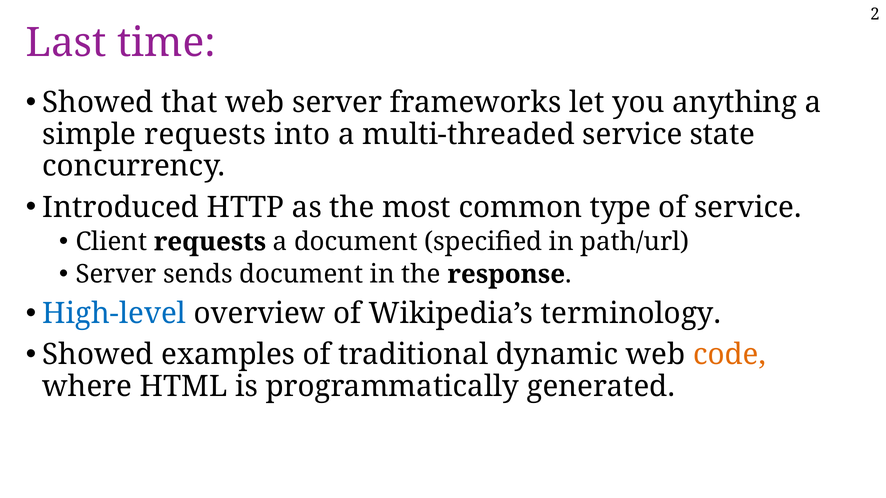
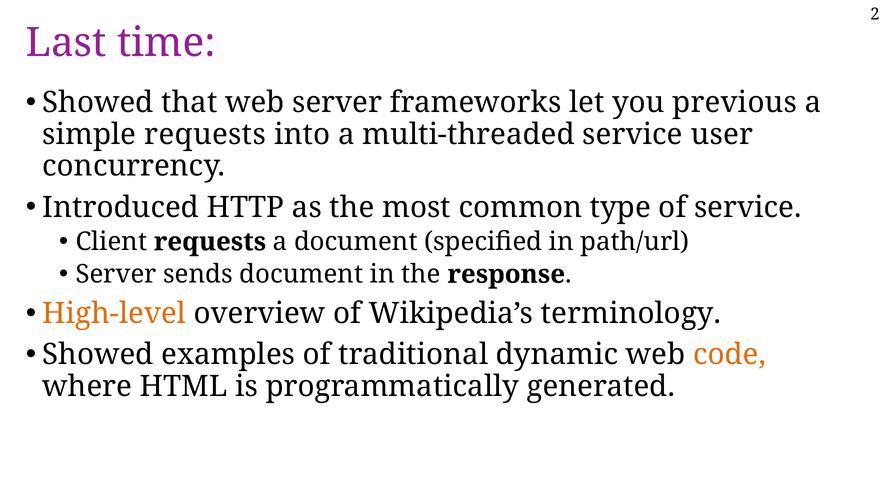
anything: anything -> previous (735, 102)
state: state -> user (722, 134)
High-level colour: blue -> orange (114, 314)
